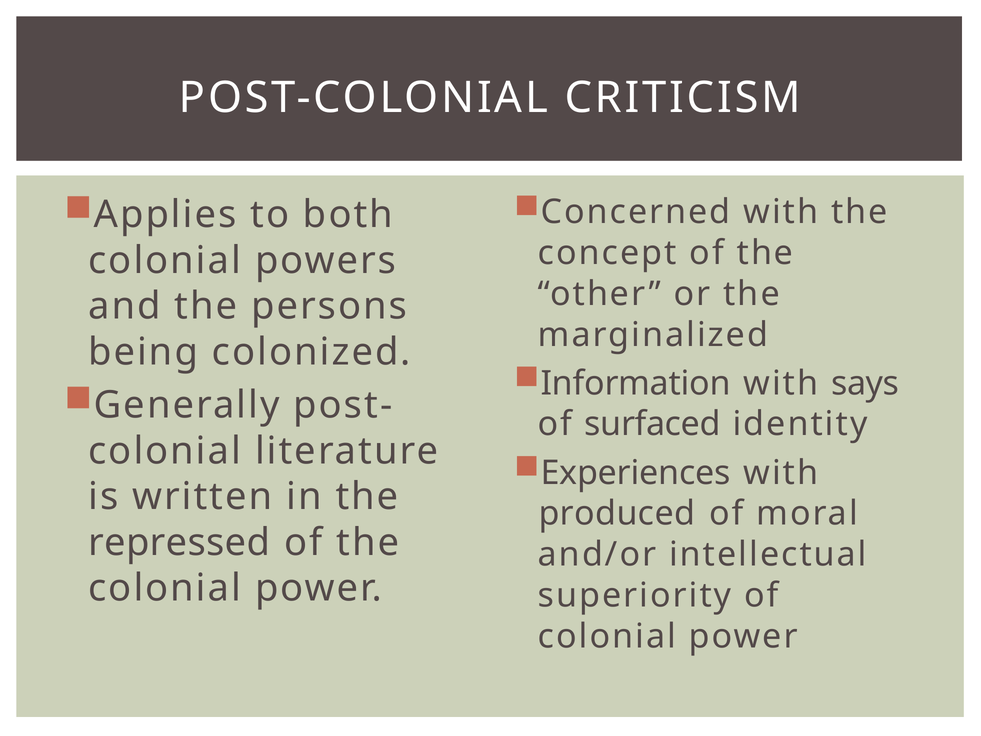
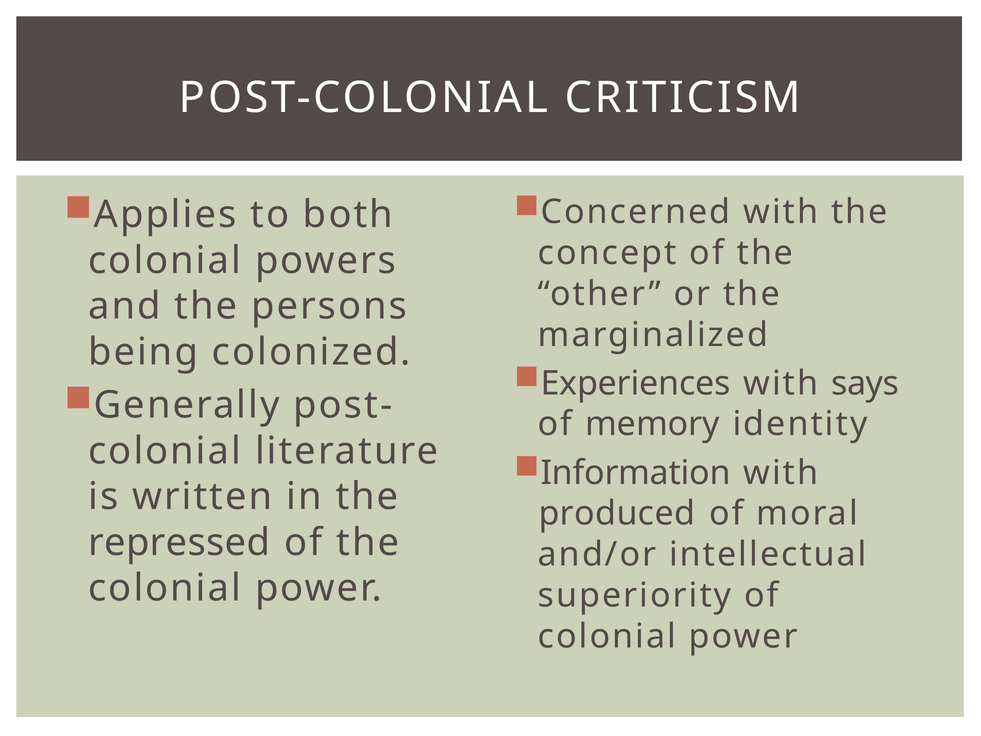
Information: Information -> Experiences (636, 383)
surfaced: surfaced -> memory (652, 424)
Experiences: Experiences -> Information (636, 473)
